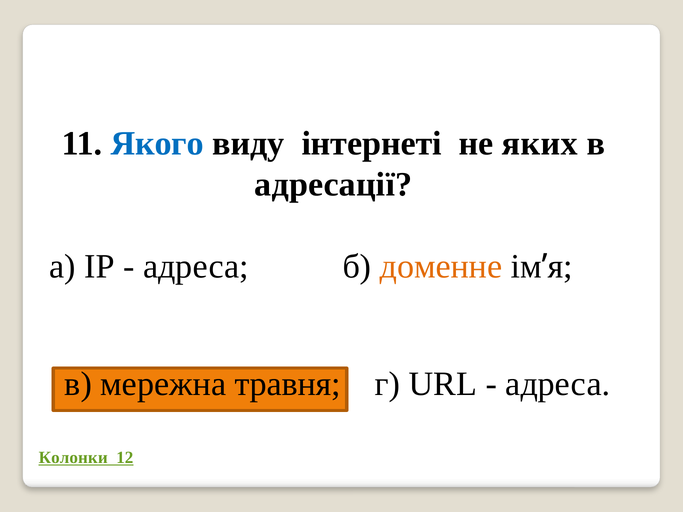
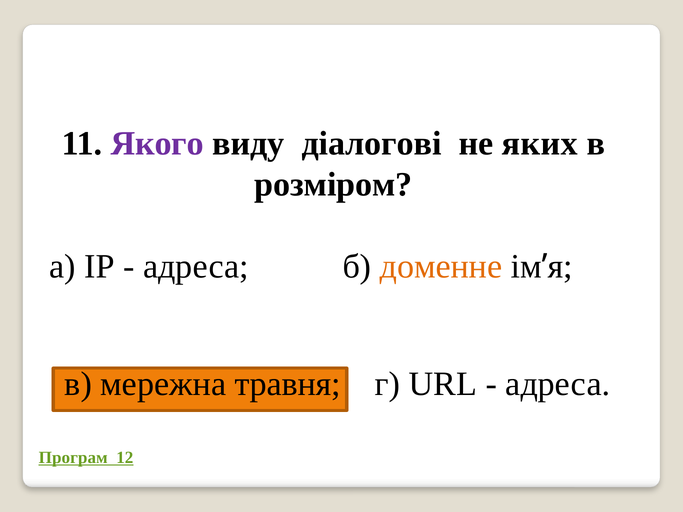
Якого colour: blue -> purple (157, 144)
інтернеті: інтернеті -> діалогові (372, 144)
адресації: адресації -> розміром (333, 185)
Колонки: Колонки -> Програм (73, 458)
